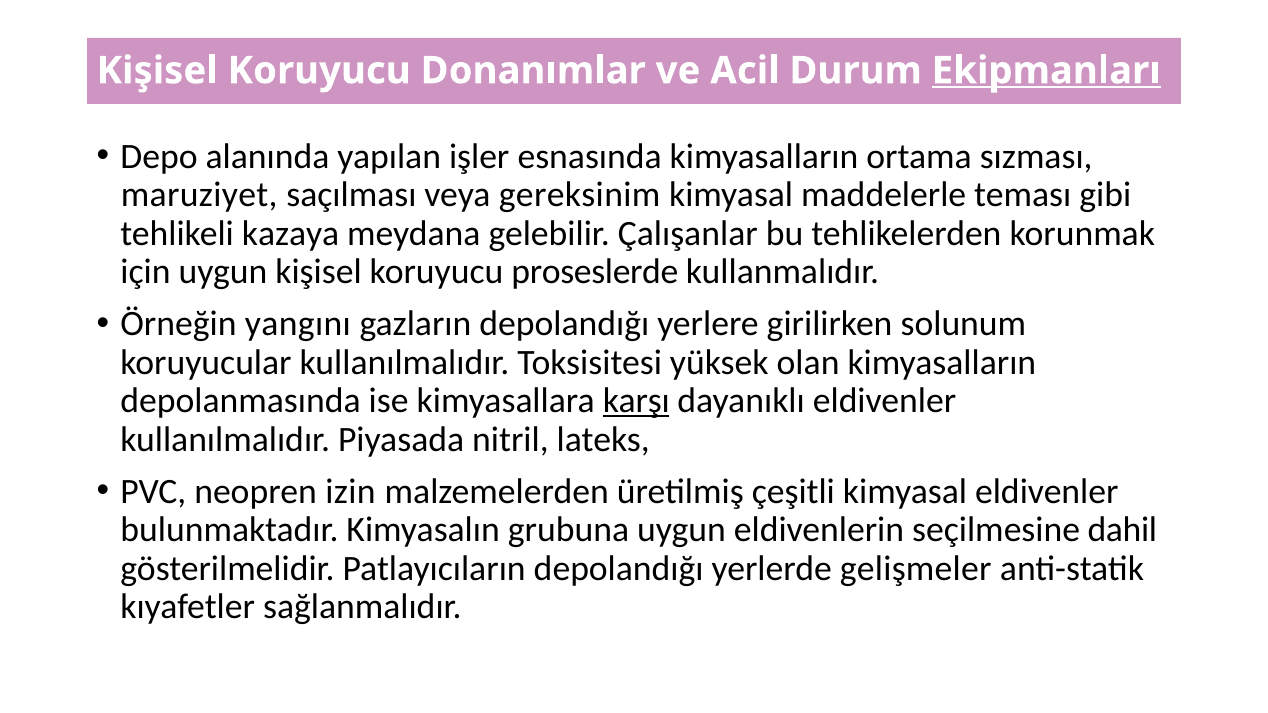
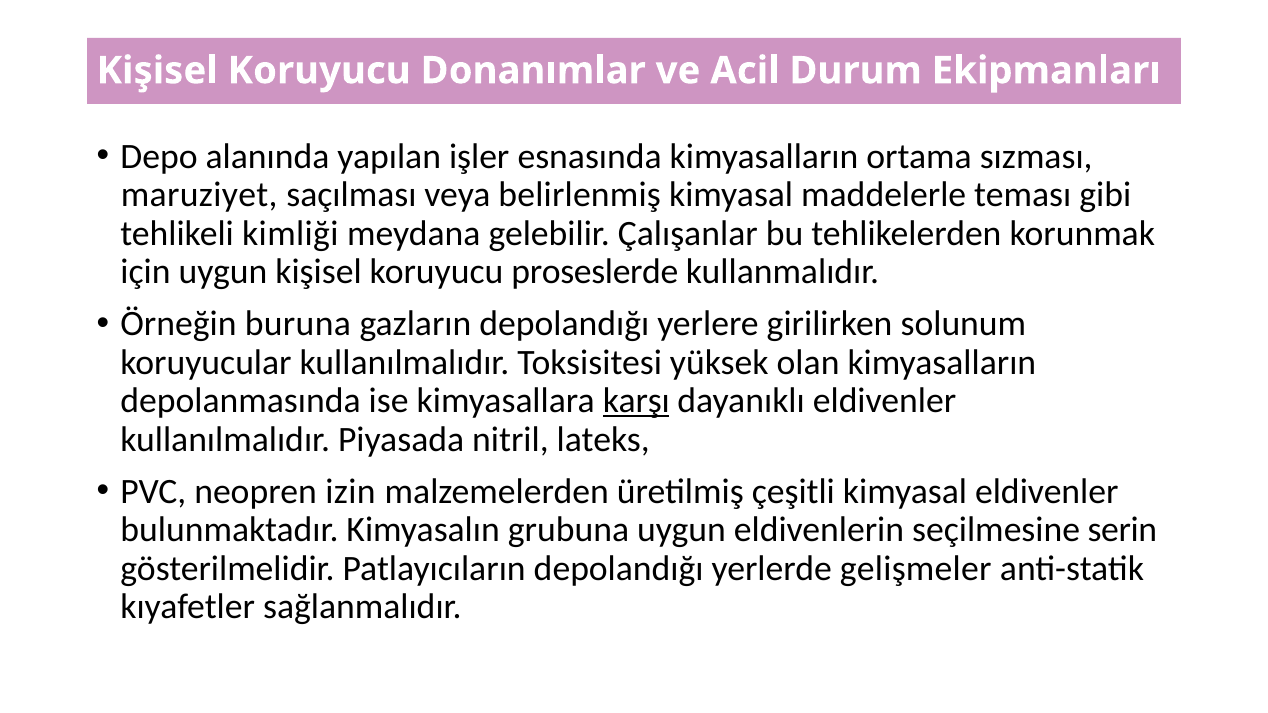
Ekipmanları underline: present -> none (1046, 71)
gereksinim: gereksinim -> belirlenmiş (580, 195)
kazaya: kazaya -> kimliği (290, 234)
yangını: yangını -> buruna (298, 324)
dahil: dahil -> serin (1122, 530)
